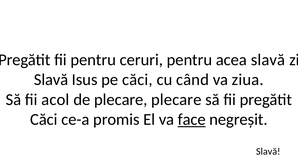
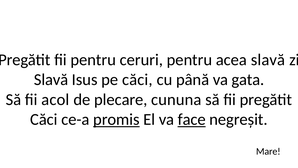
când: când -> până (193, 80)
ziua: ziua -> gata (248, 80)
plecare plecare: plecare -> cununa (176, 99)
promis underline: none -> present (116, 119)
Slavă: Slavă -> Mare (268, 151)
